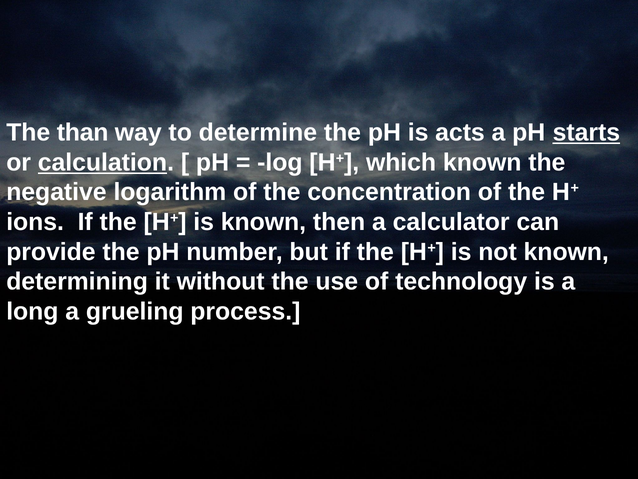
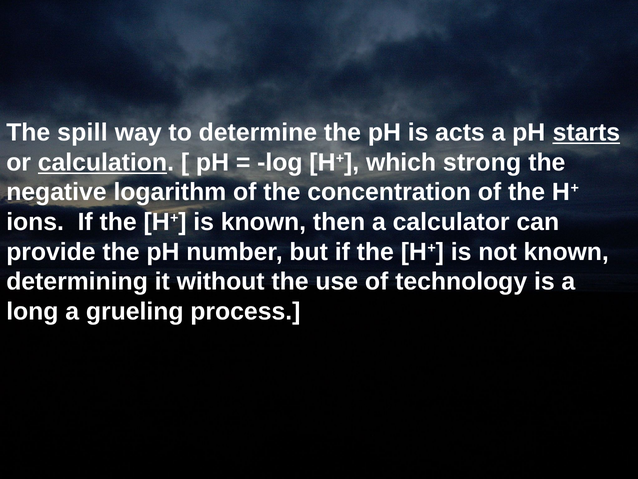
than: than -> spill (82, 132)
which known: known -> strong (482, 162)
